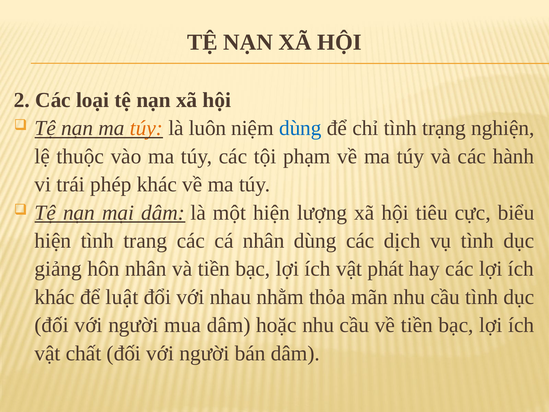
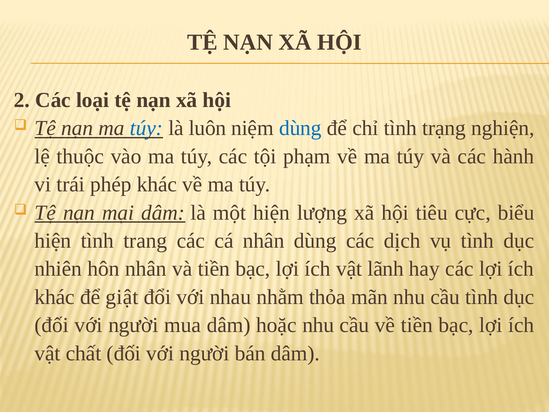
túy colour: orange -> blue (146, 128)
giảng: giảng -> nhiên (58, 269)
phát: phát -> lãnh (386, 269)
luật: luật -> giật (122, 297)
